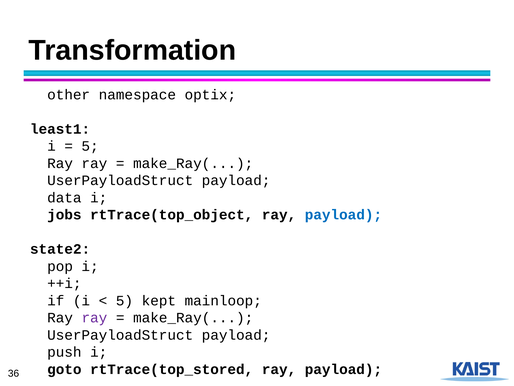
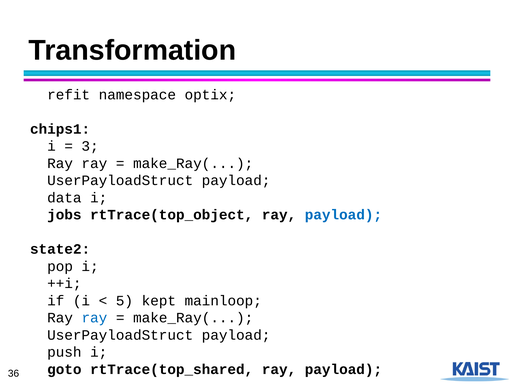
other: other -> refit (69, 95)
least1: least1 -> chips1 (60, 129)
5: 5 -> 3 (90, 146)
ray colour: purple -> blue (94, 317)
rtTrace(top_stored: rtTrace(top_stored -> rtTrace(top_shared (172, 369)
